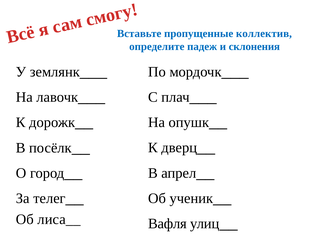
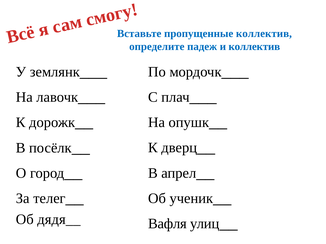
и склонения: склонения -> коллектив (254, 47)
лиса__: лиса__ -> дядя__ (59, 220)
